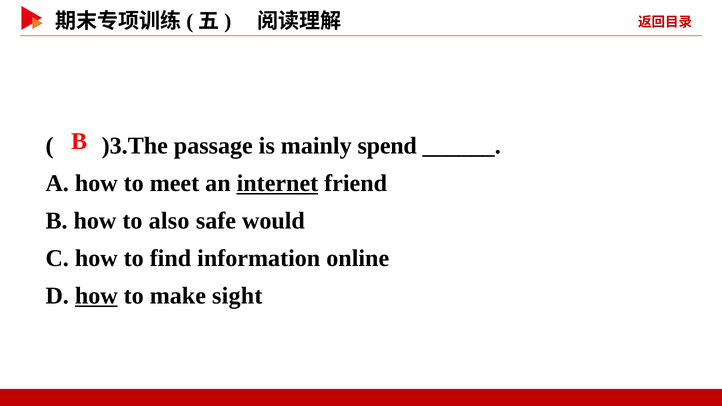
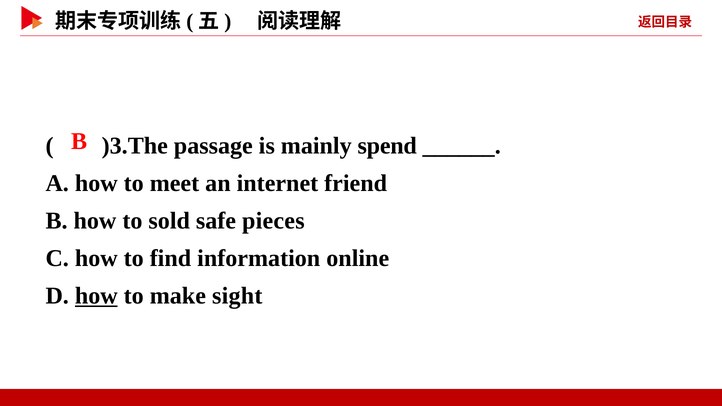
internet underline: present -> none (277, 183)
also: also -> sold (169, 221)
would: would -> pieces (273, 221)
